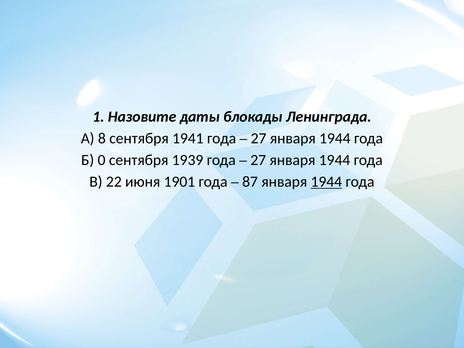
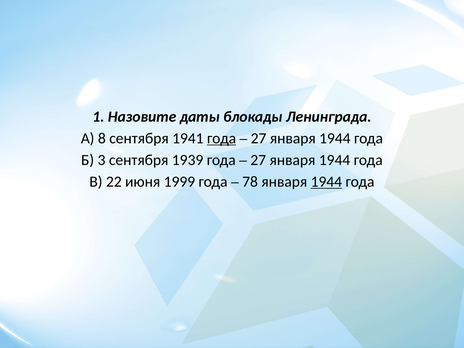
года underline: none -> present (222, 138)
0: 0 -> 3 (102, 160)
1901: 1901 -> 1999 (179, 182)
87: 87 -> 78 (250, 182)
